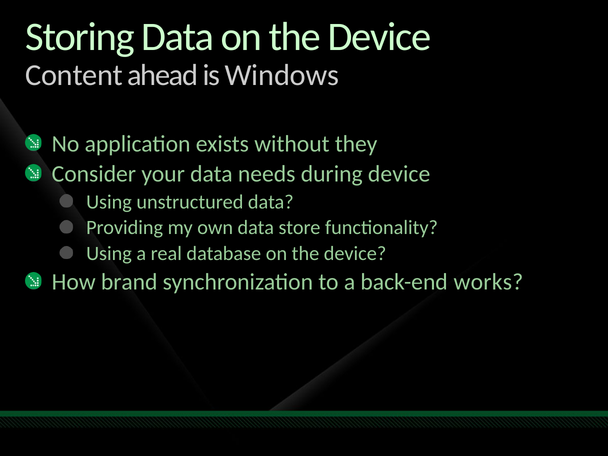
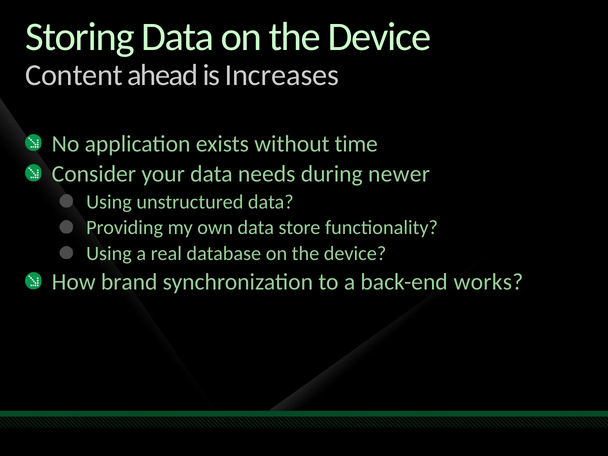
Windows: Windows -> Increases (282, 75)
they: they -> time (356, 144)
during device: device -> newer (399, 174)
